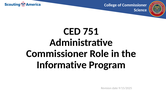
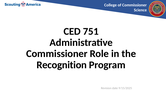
Informative: Informative -> Recognition (62, 65)
